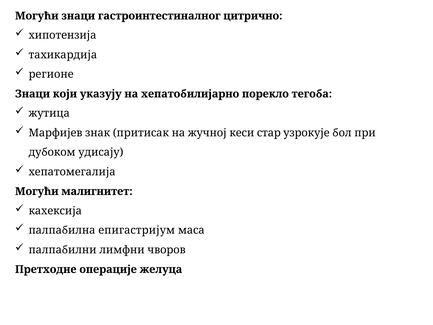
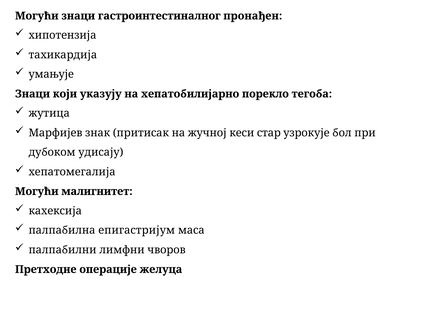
цитрично: цитрично -> пронађен (253, 16)
регионе: регионе -> умањује (51, 74)
